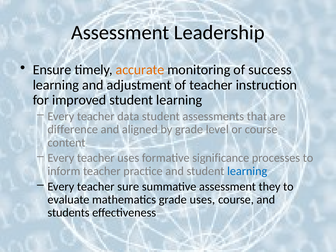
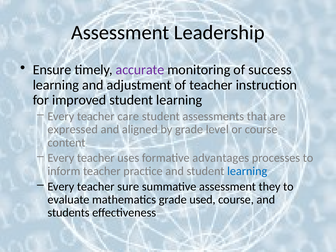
accurate colour: orange -> purple (140, 70)
data: data -> care (128, 116)
difference: difference -> expressed (73, 129)
significance: significance -> advantages (221, 158)
grade uses: uses -> used (202, 200)
